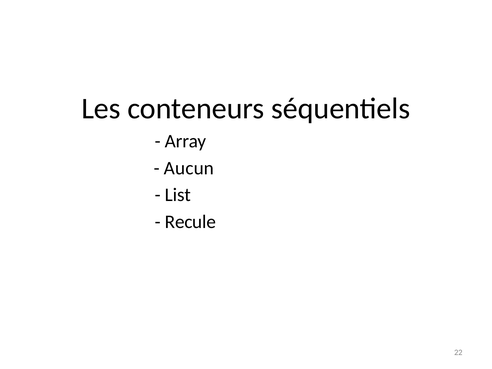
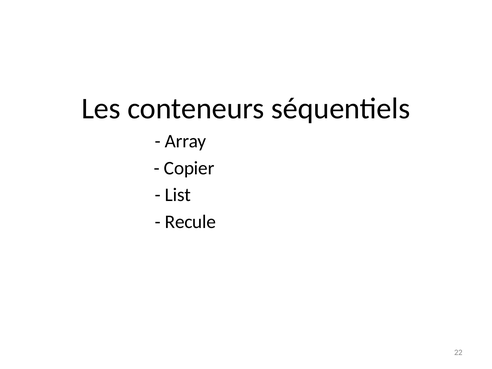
Aucun: Aucun -> Copier (189, 168)
